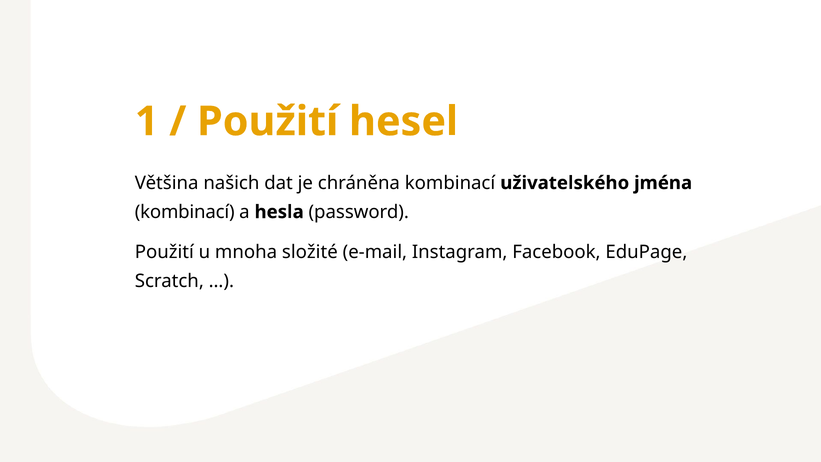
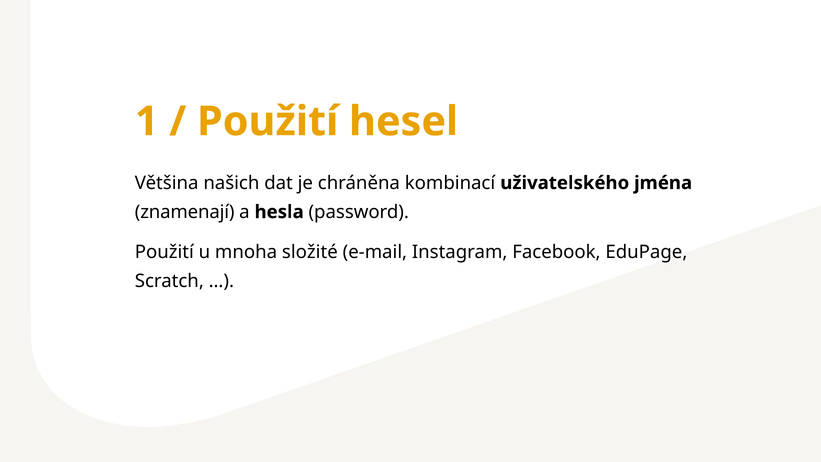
kombinací: kombinací -> znamenají (185, 212)
